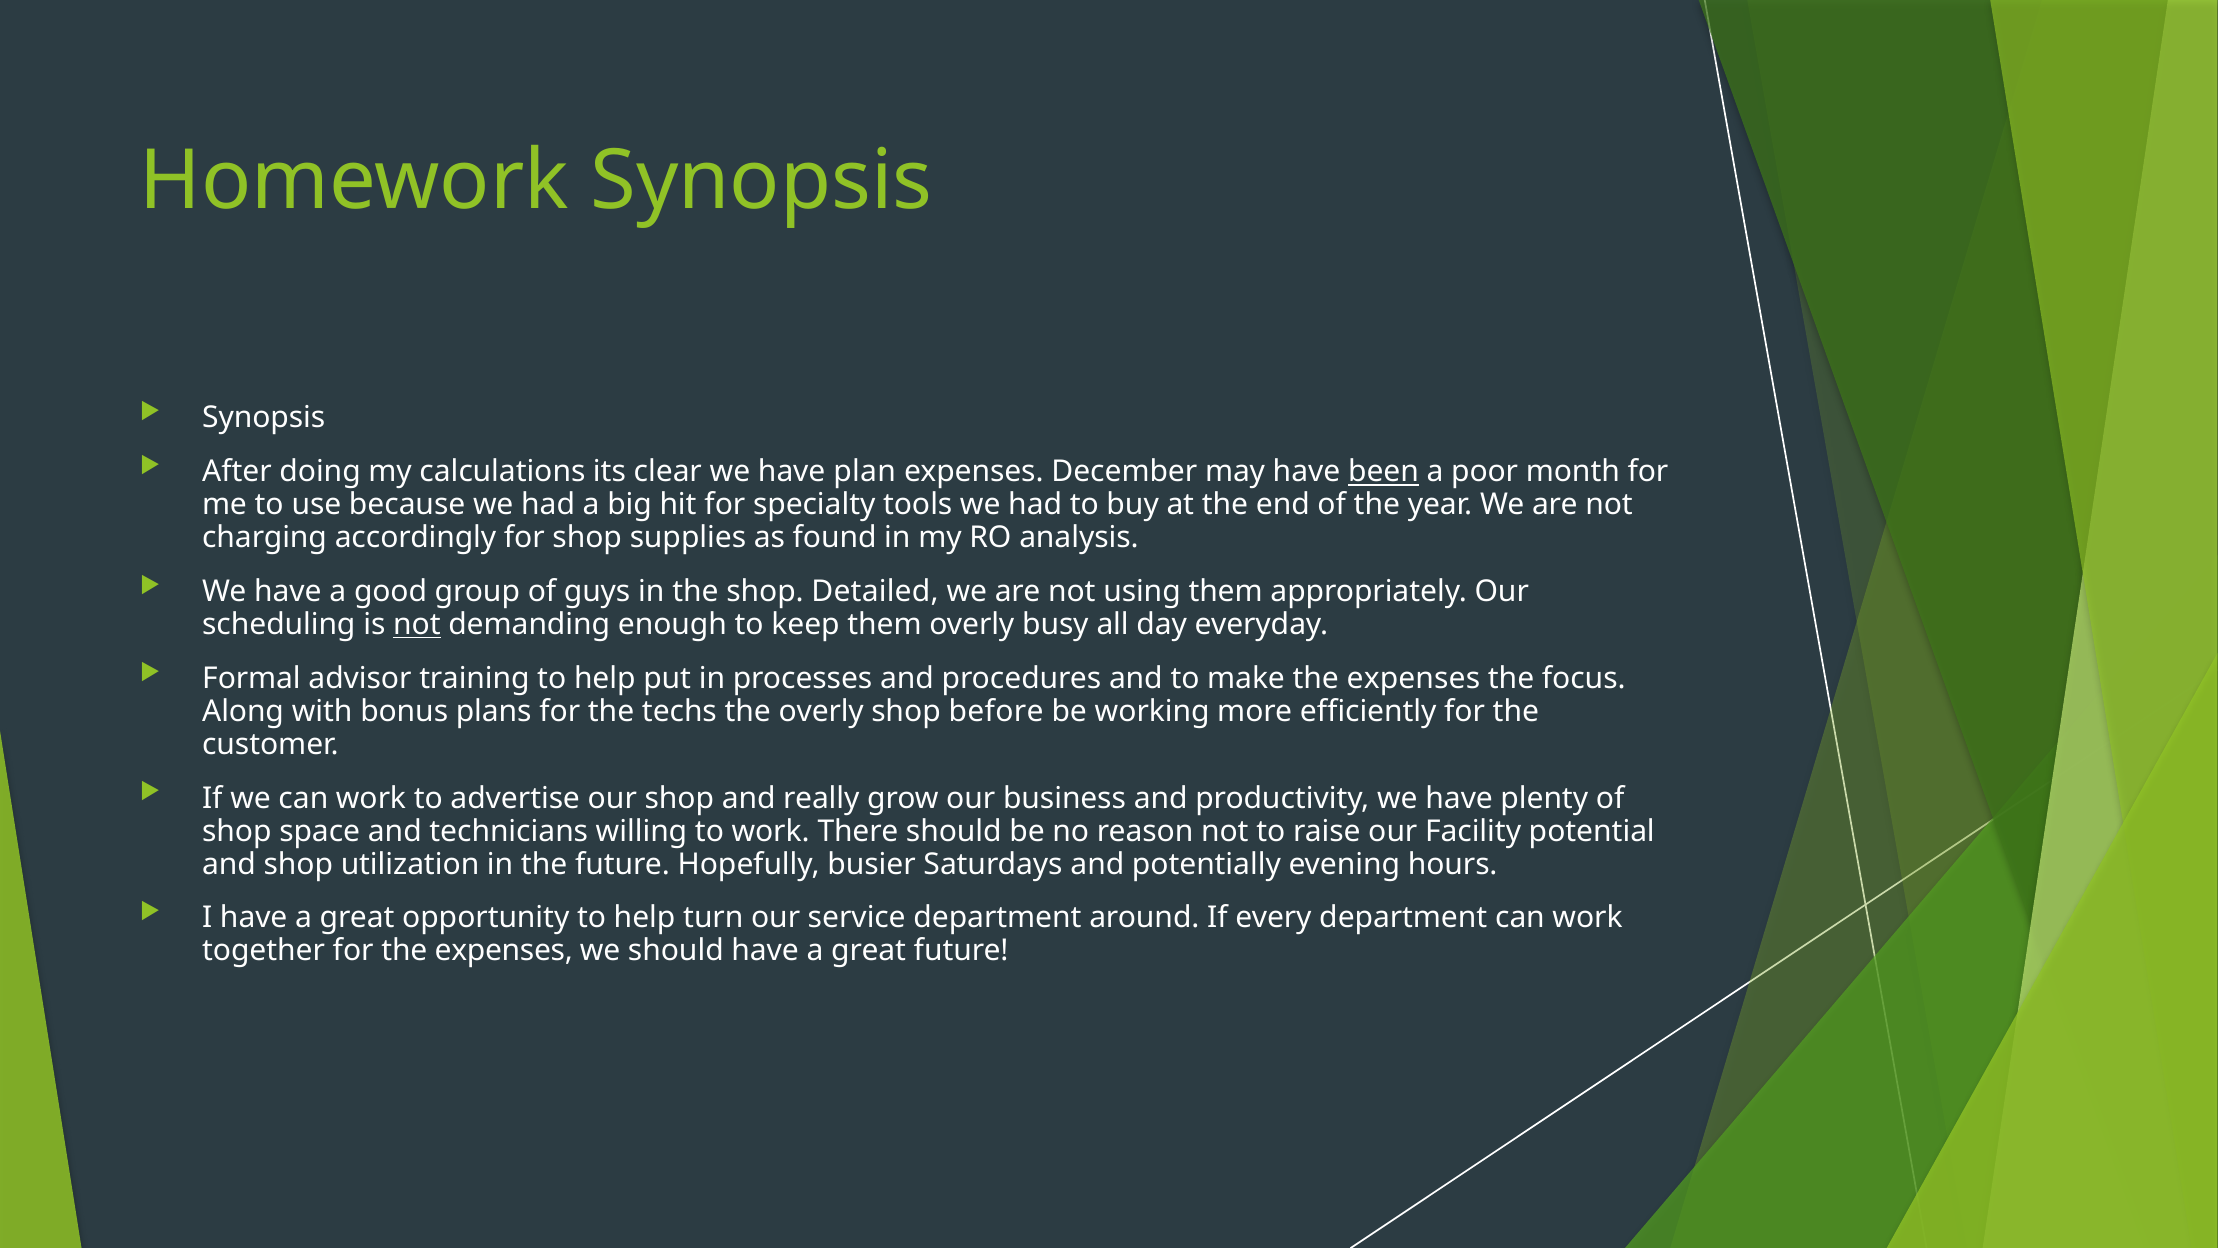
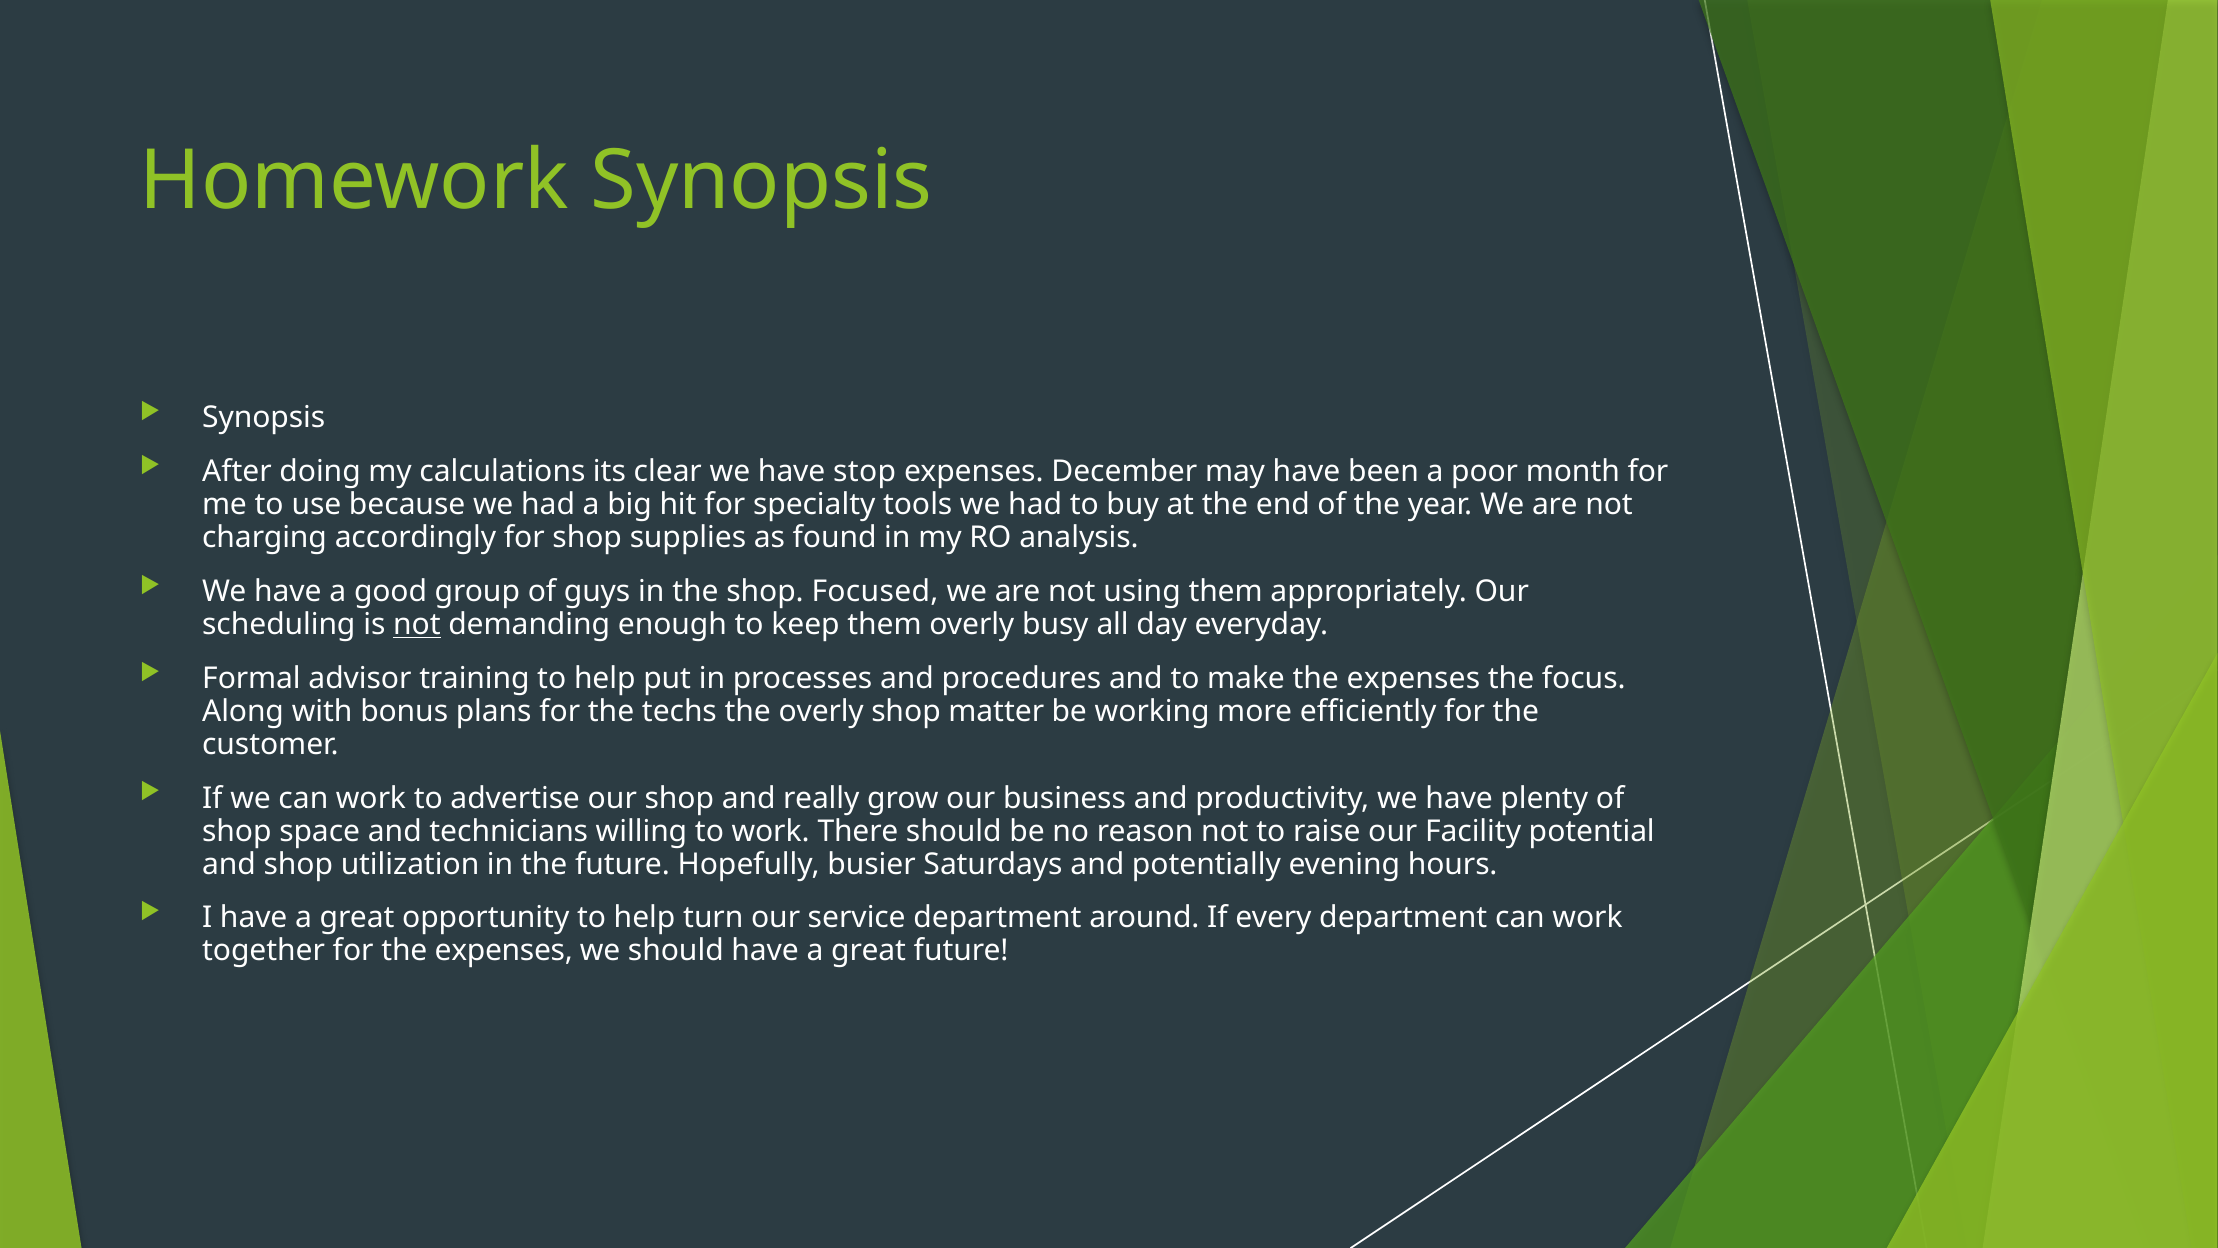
plan: plan -> stop (865, 472)
been underline: present -> none (1384, 472)
Detailed: Detailed -> Focused (875, 591)
before: before -> matter (996, 711)
